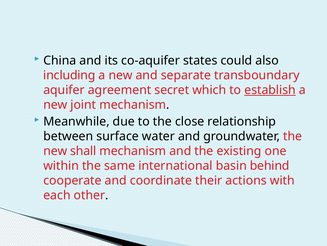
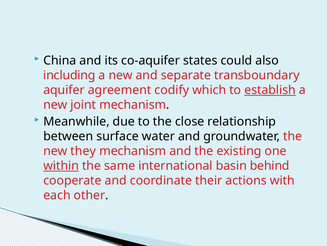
secret: secret -> codify (172, 90)
shall: shall -> they (83, 151)
within underline: none -> present (61, 165)
